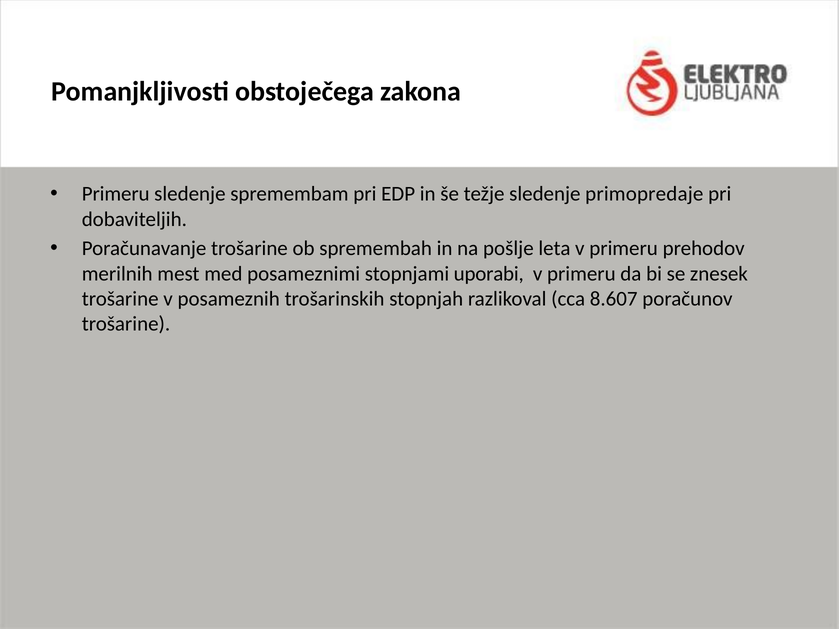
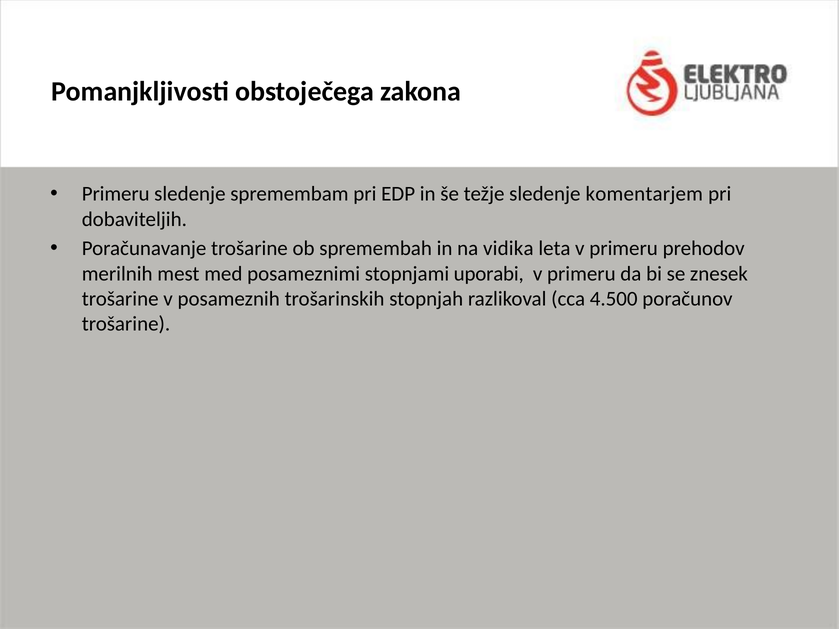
primopredaje: primopredaje -> komentarjem (644, 194)
pošlje: pošlje -> vidika (508, 249)
8.607: 8.607 -> 4.500 (614, 299)
